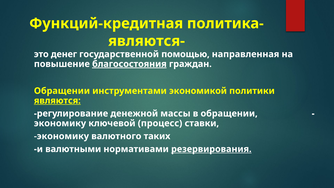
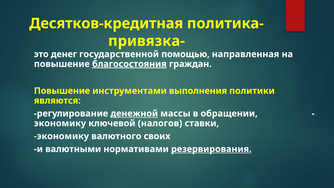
Функций-кредитная: Функций-кредитная -> Десятков-кредитная (106, 23)
являются-: являются- -> привязка- (146, 41)
Обращении: Обращении -> Повышение (62, 91)
экономикой: экономикой -> выполнения (198, 91)
являются underline: present -> none (57, 101)
денежной underline: none -> present (134, 113)
процесс: процесс -> налогов (160, 123)
таких: таких -> своих (157, 136)
